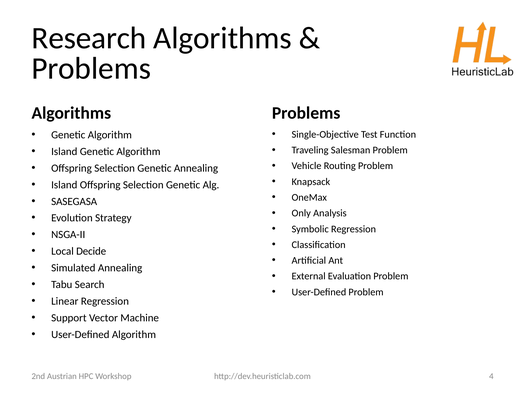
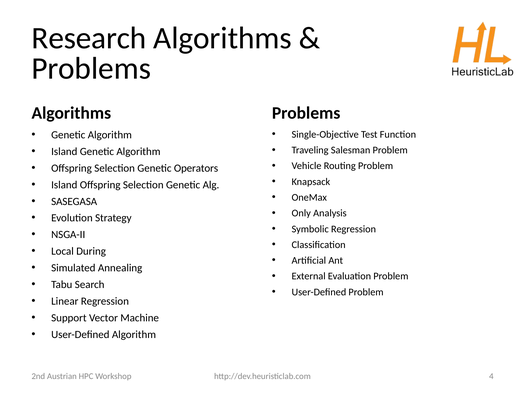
Genetic Annealing: Annealing -> Operators (196, 168)
Decide: Decide -> During (91, 251)
